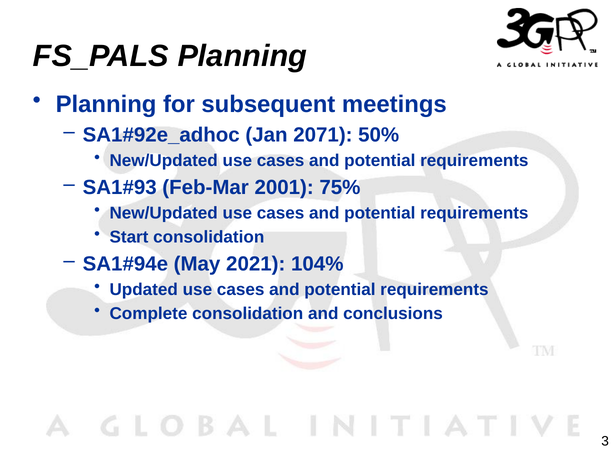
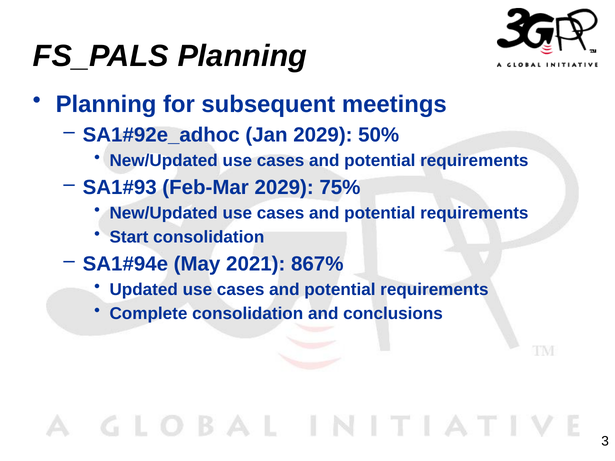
Jan 2071: 2071 -> 2029 (323, 135)
Feb-Mar 2001: 2001 -> 2029 (284, 187)
104%: 104% -> 867% (317, 264)
